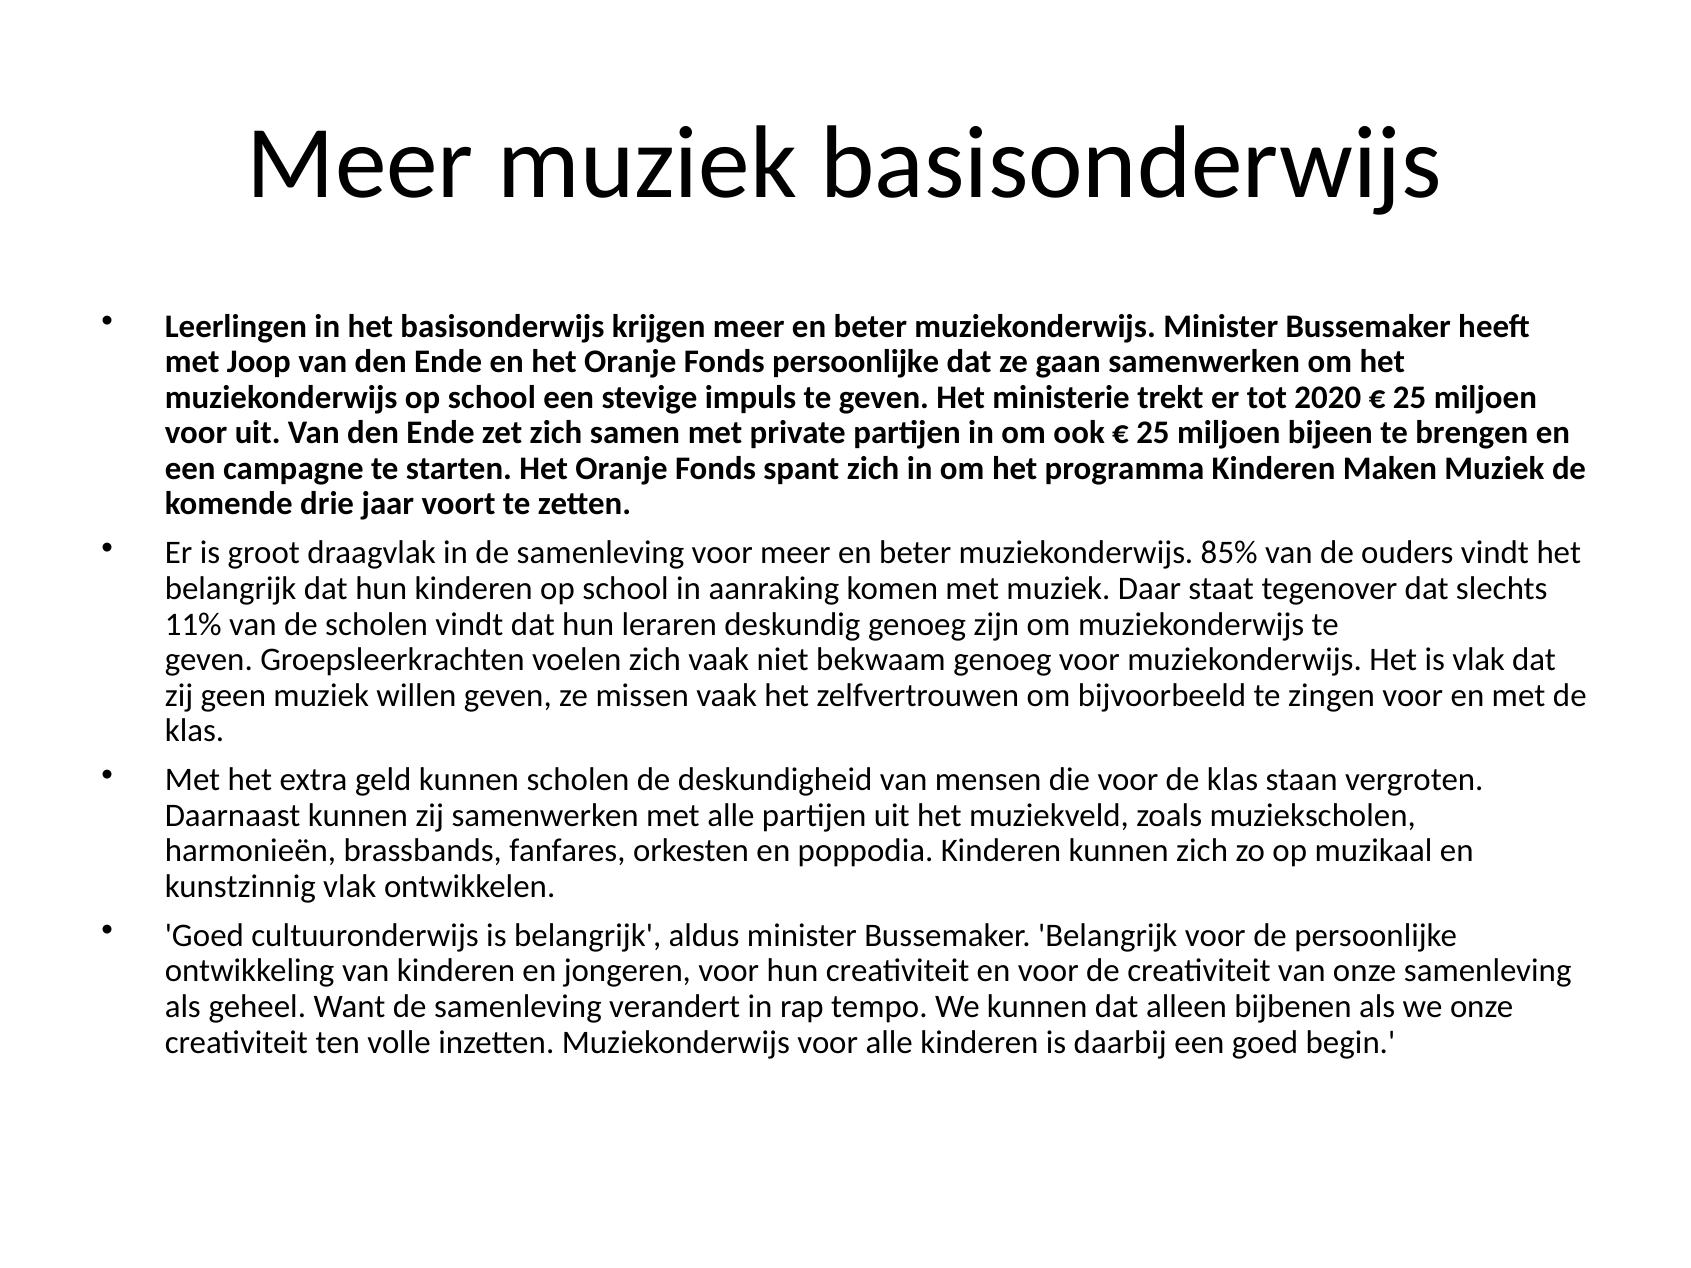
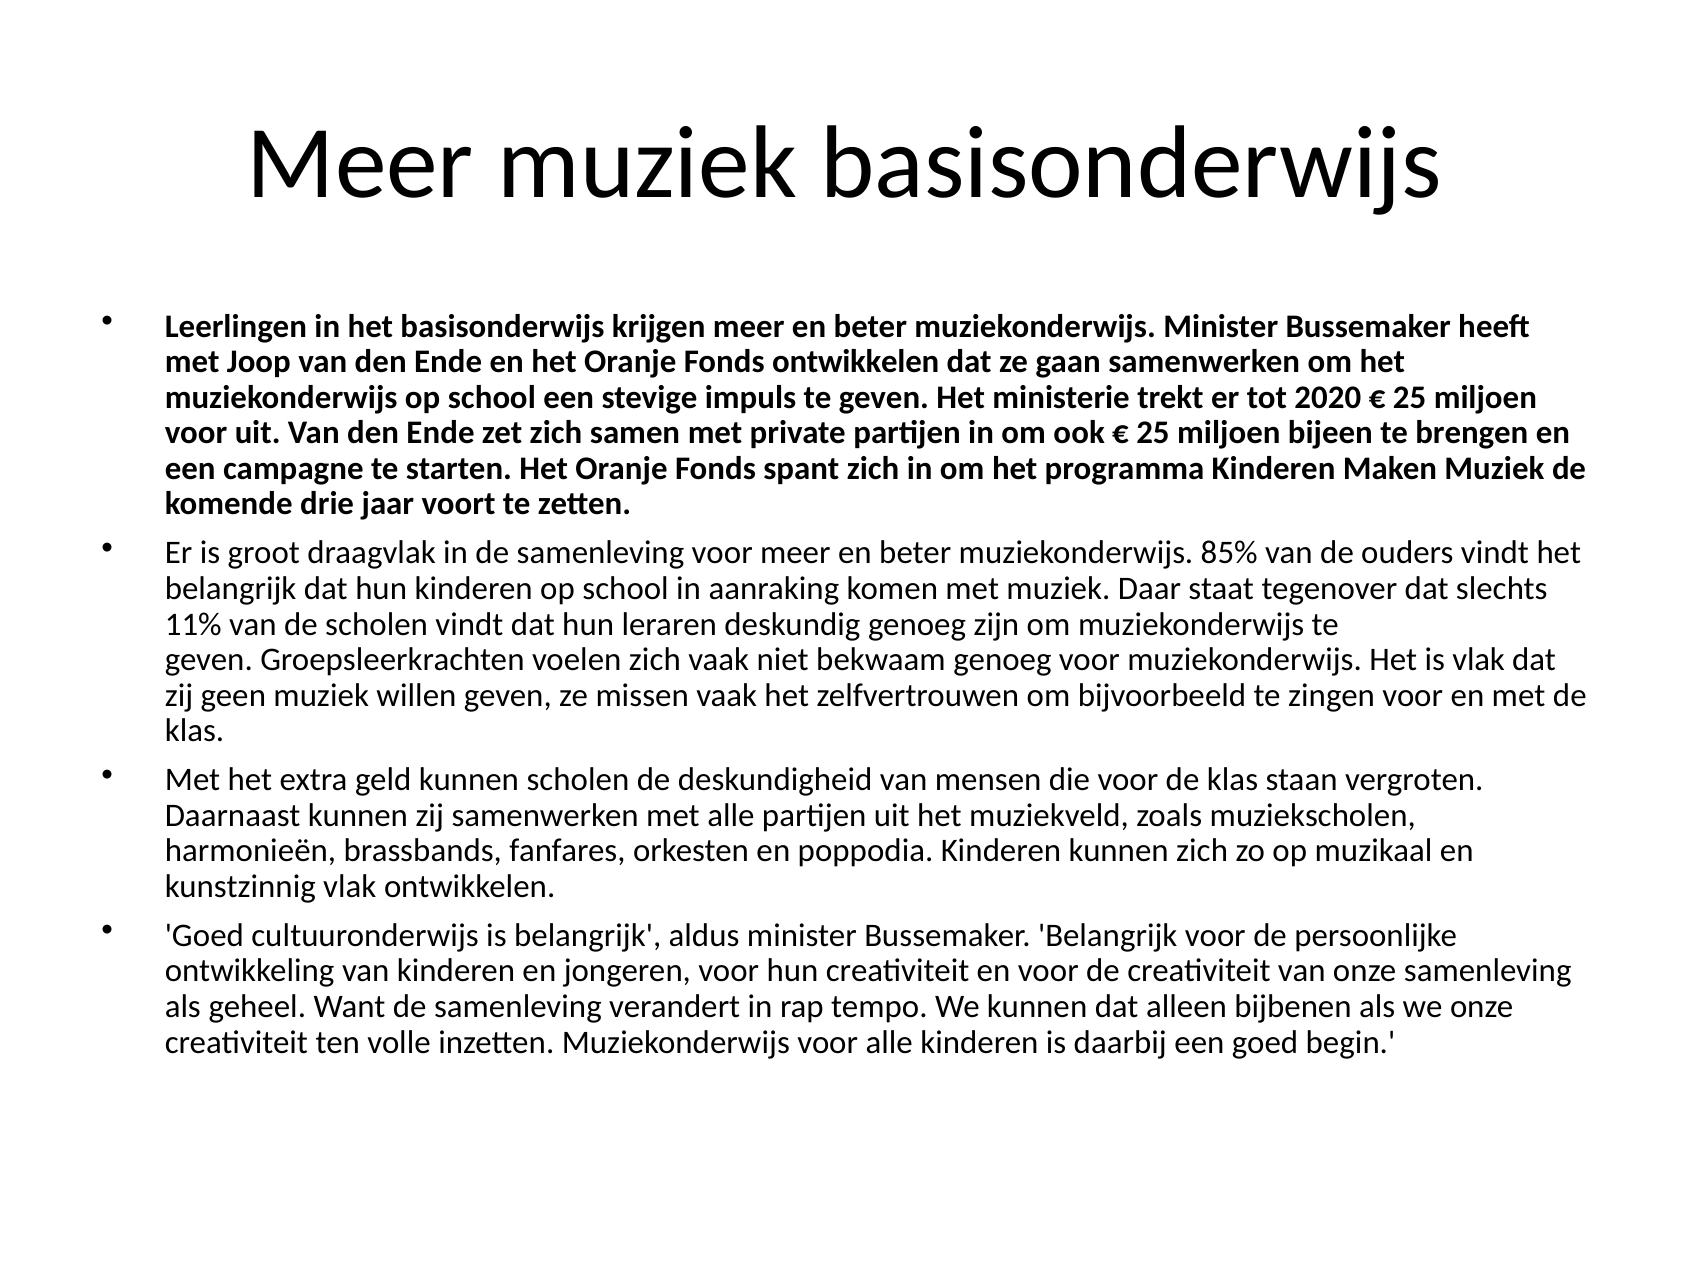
Fonds persoonlijke: persoonlijke -> ontwikkelen (856, 362)
